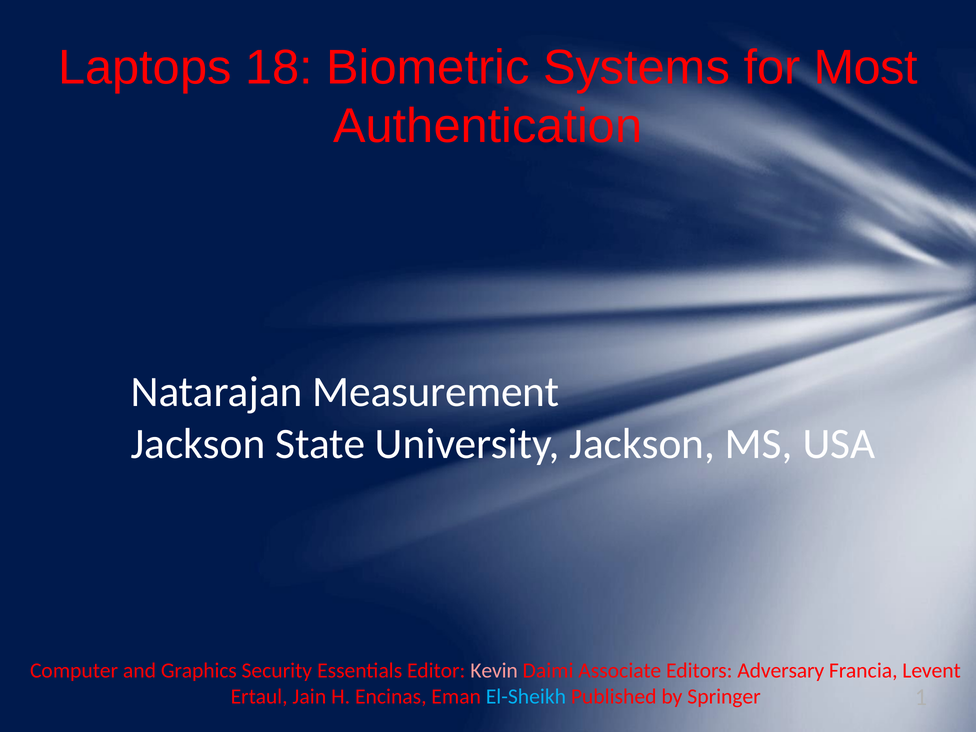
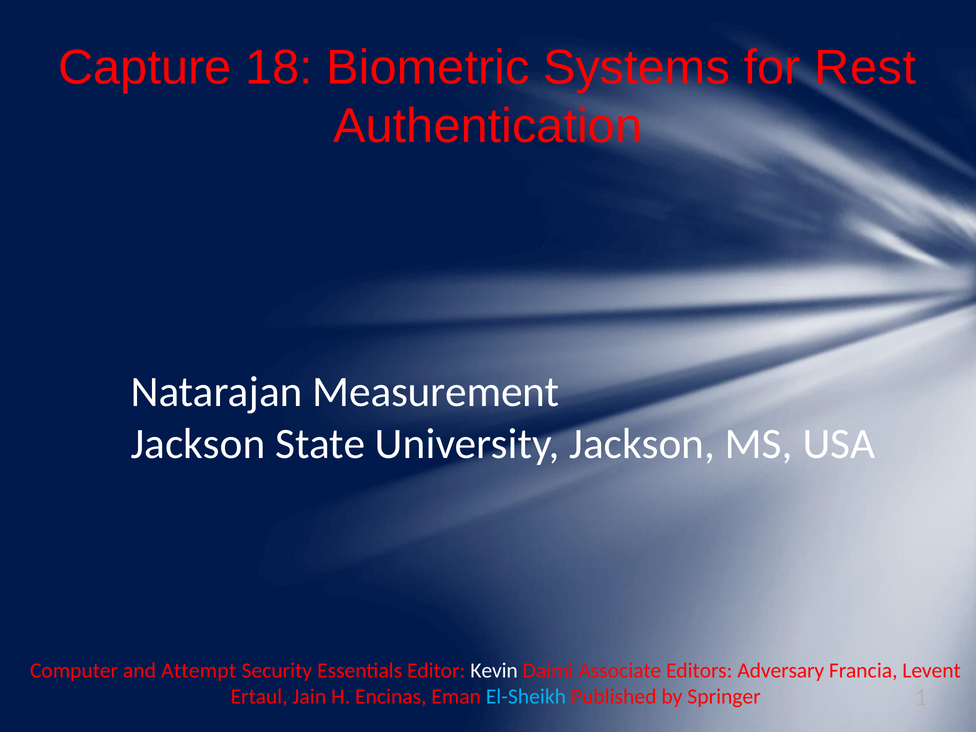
Laptops: Laptops -> Capture (145, 68)
Most: Most -> Rest (865, 68)
Graphics: Graphics -> Attempt (199, 671)
Kevin colour: pink -> white (494, 671)
